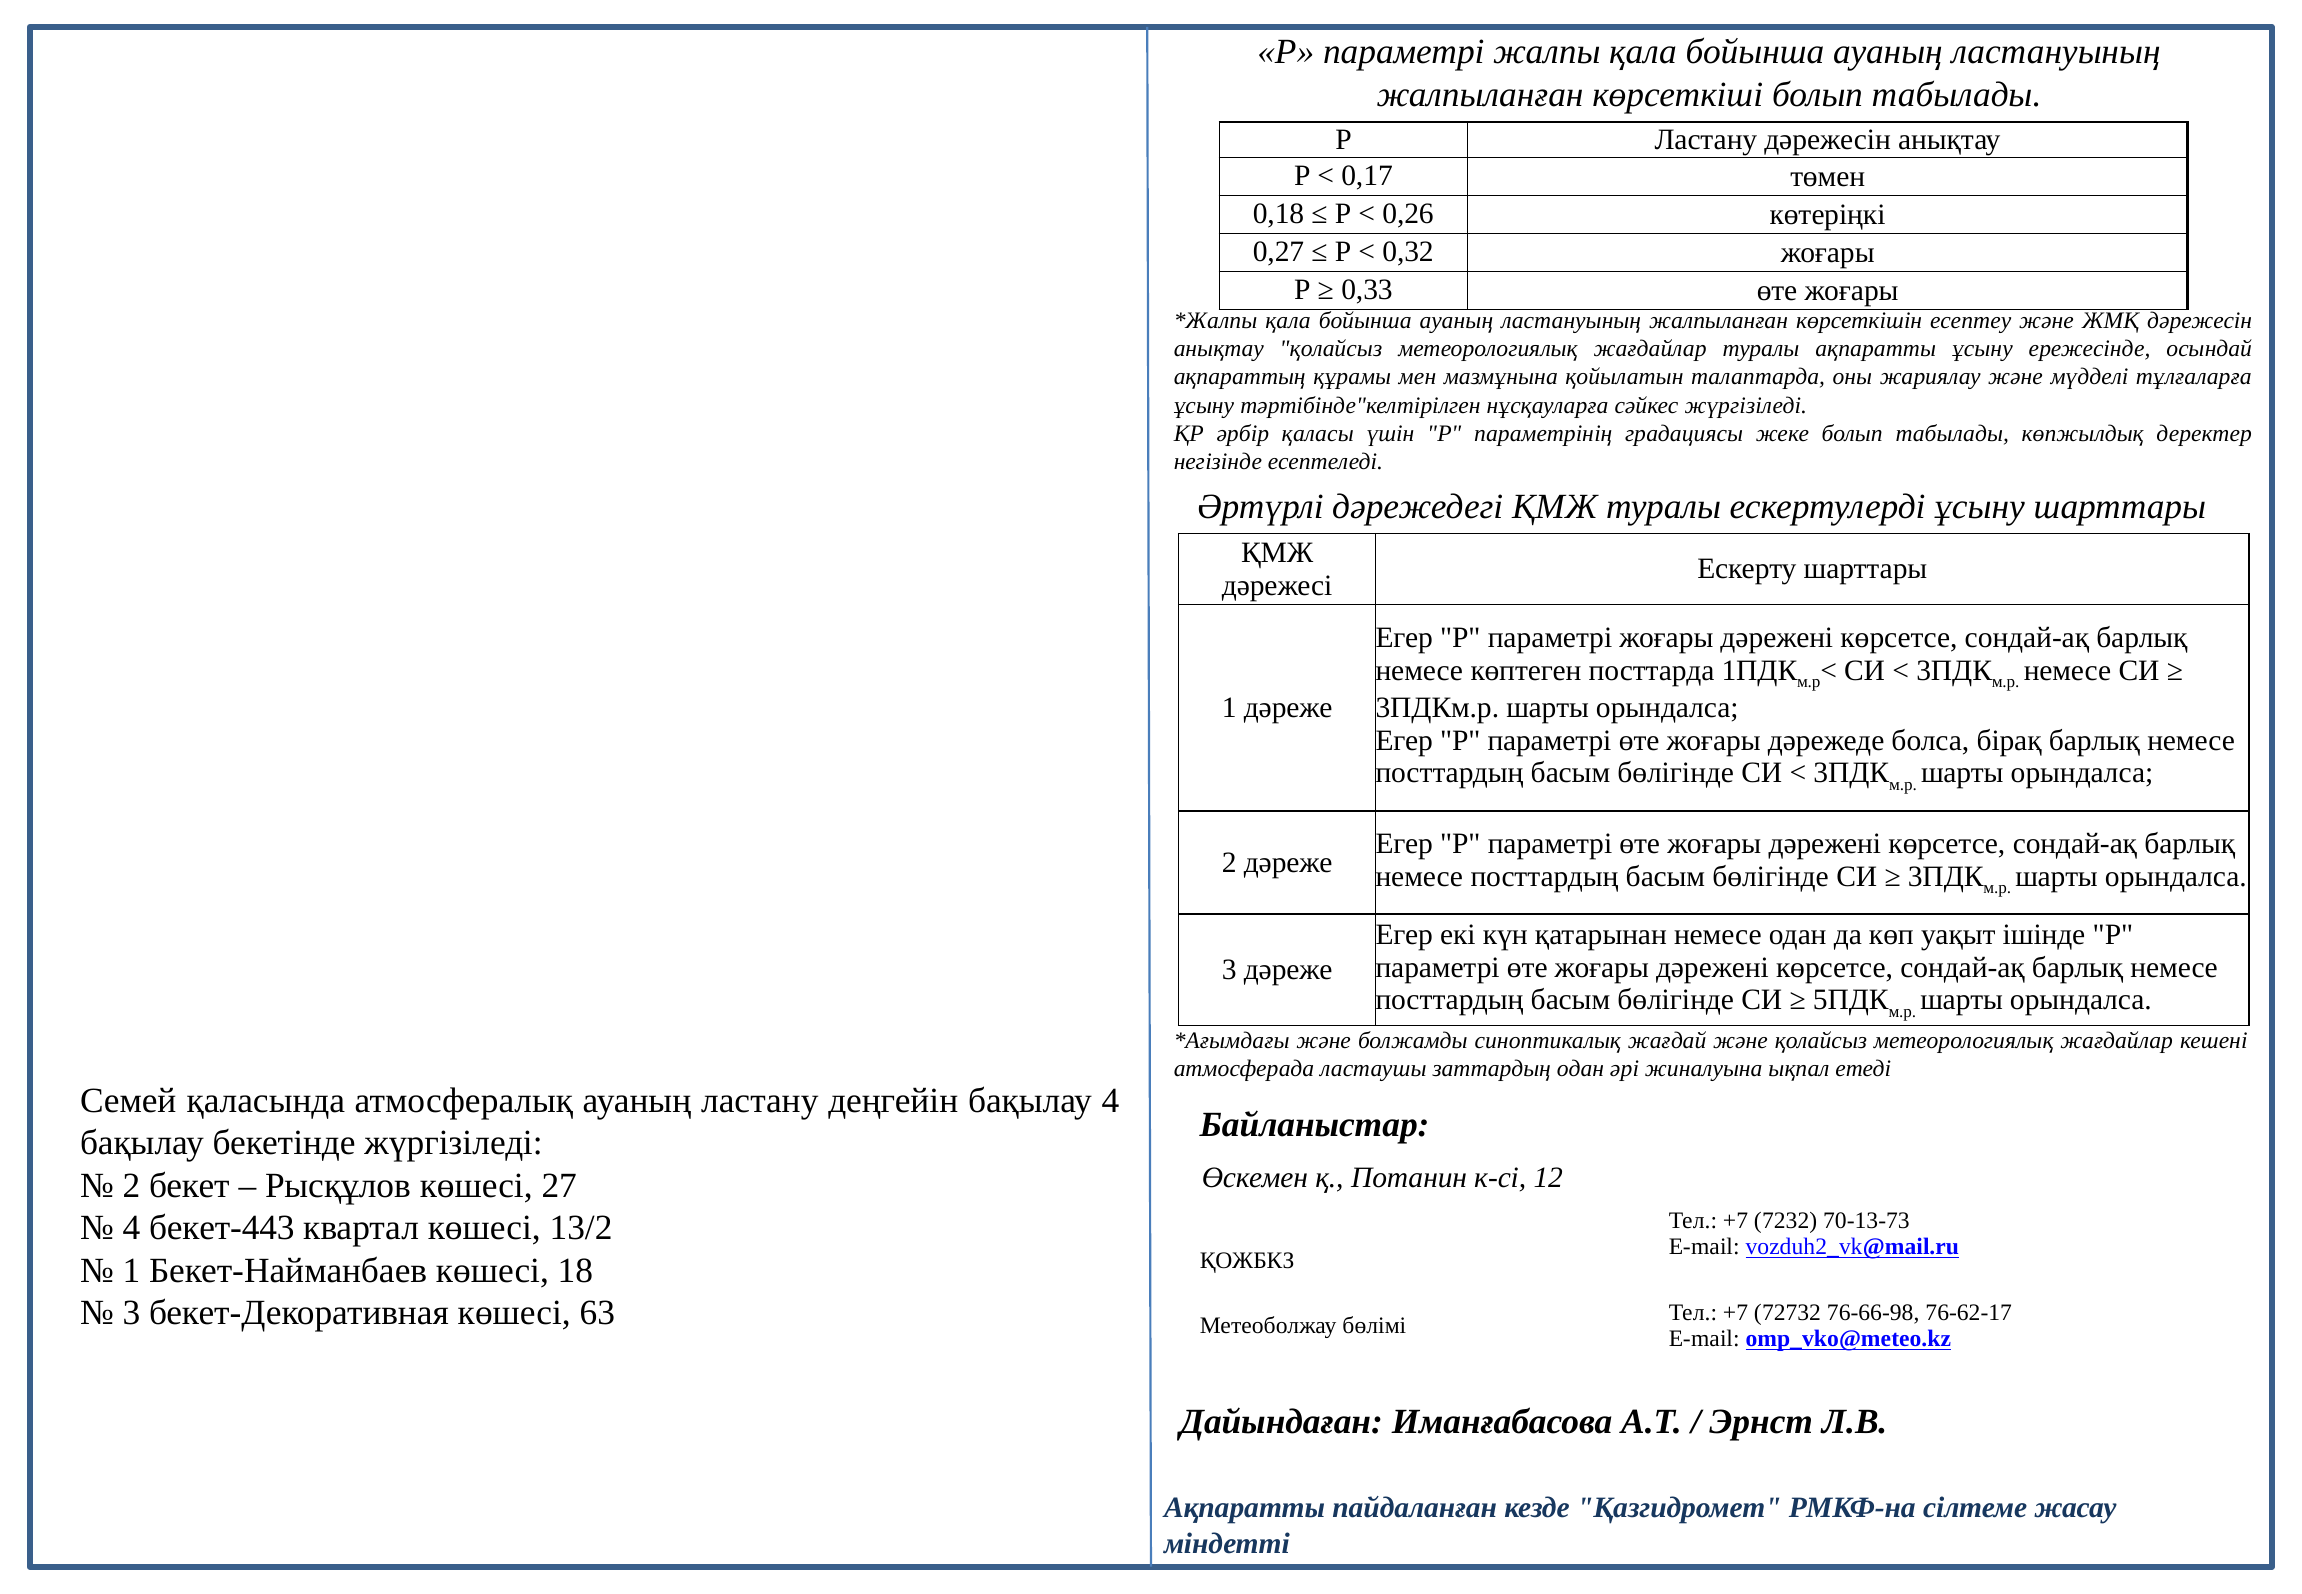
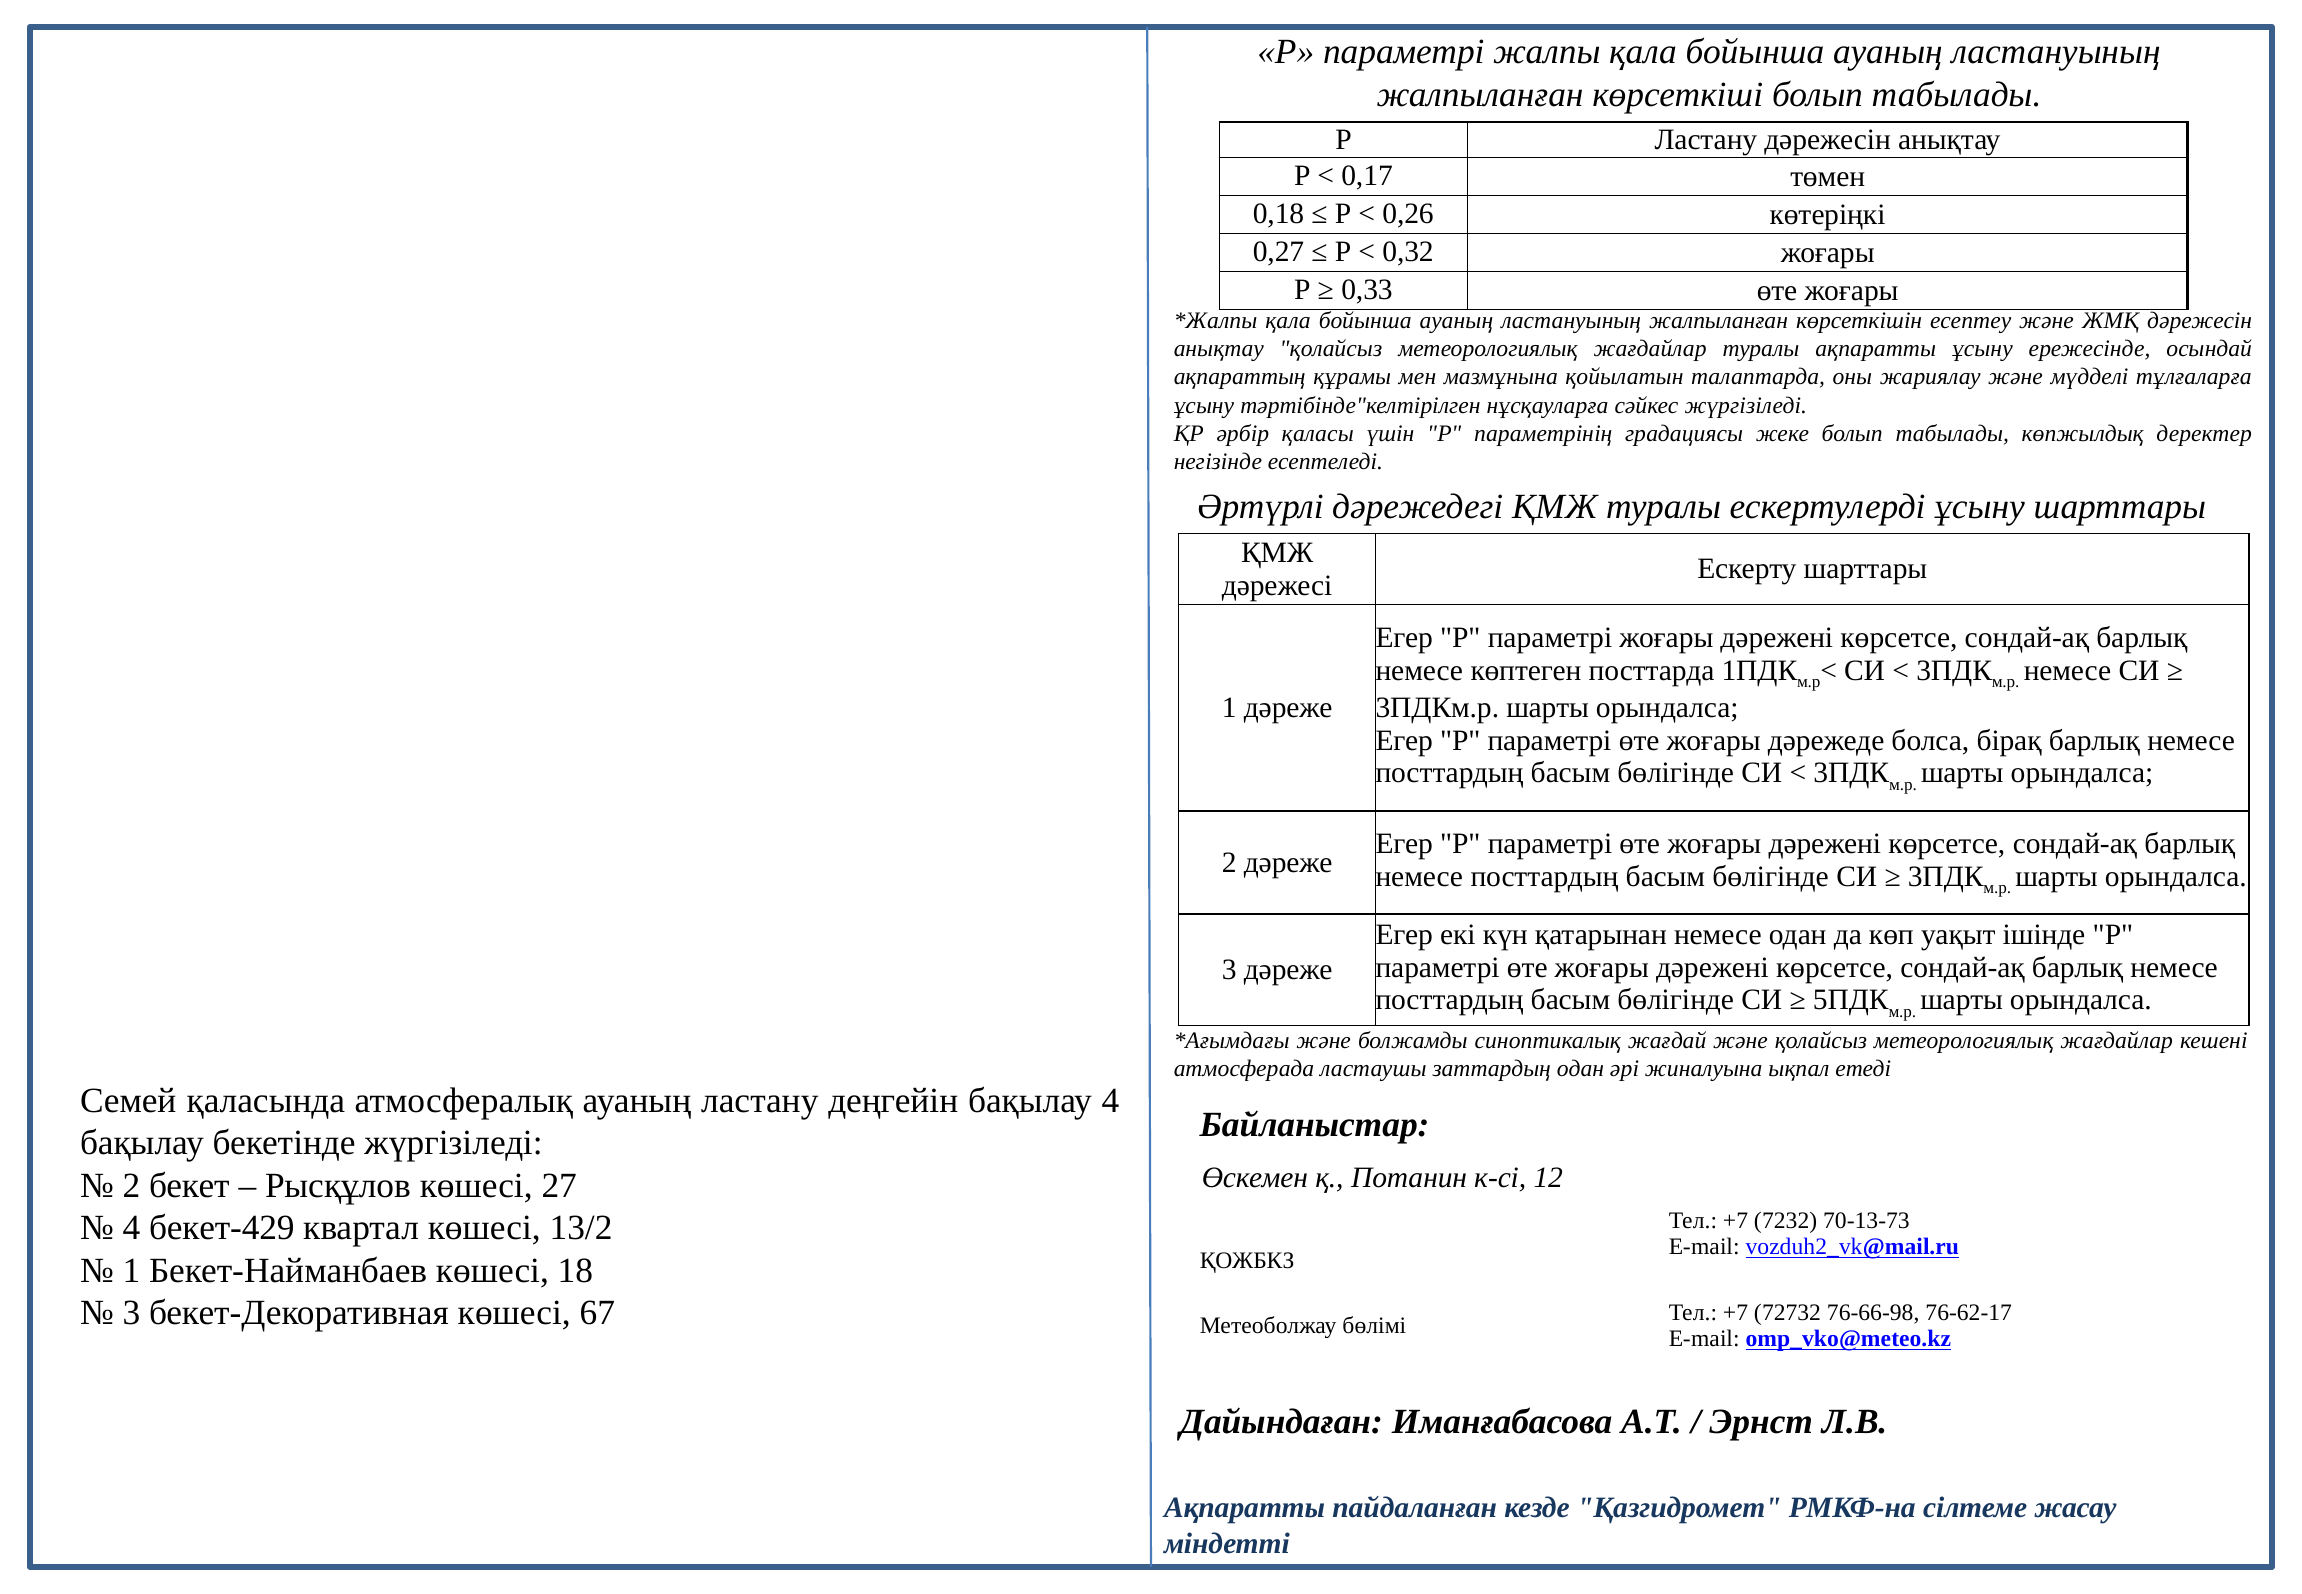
бекет-443: бекет-443 -> бекет-429 (222, 1228)
63: 63 -> 67 (597, 1313)
